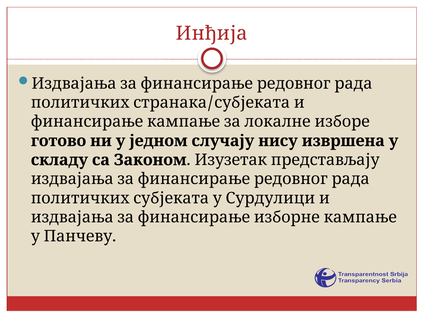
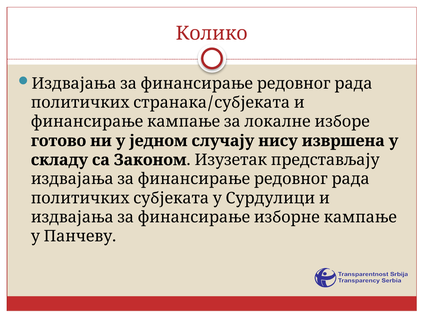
Инђија: Инђија -> Колико (212, 33)
